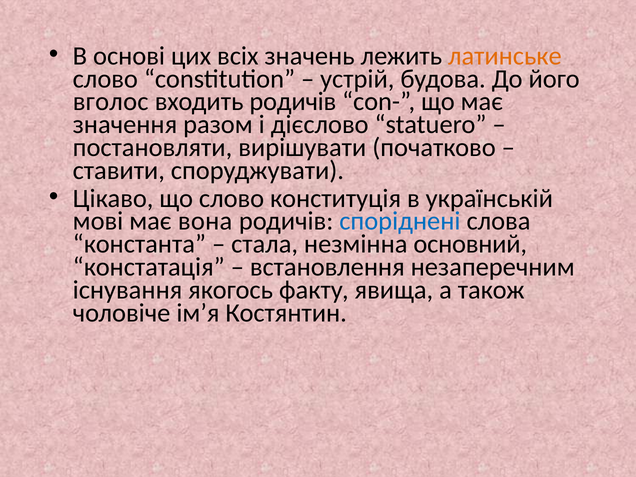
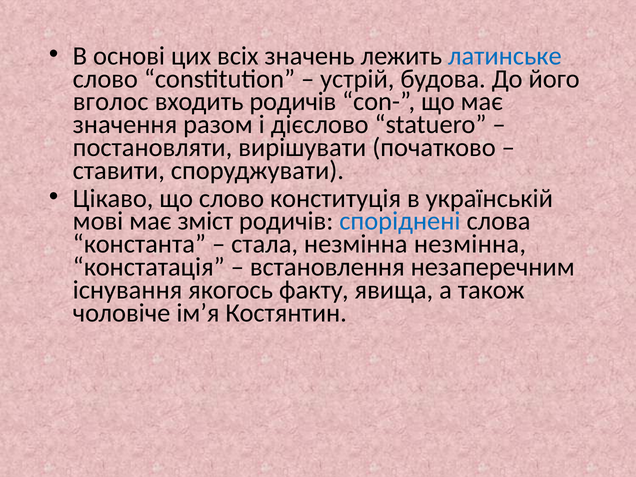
латинське colour: orange -> blue (505, 56)
вона: вона -> зміст (205, 221)
незмінна основний: основний -> незмінна (470, 244)
